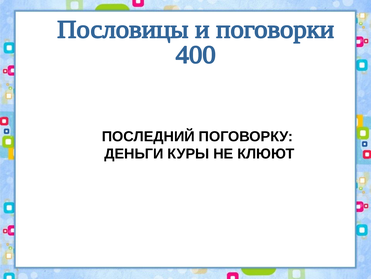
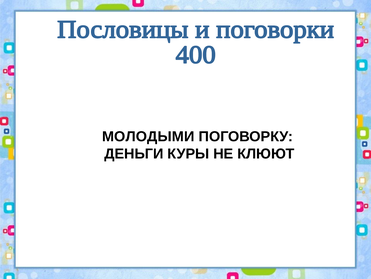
ПОСЛЕДНИЙ: ПОСЛЕДНИЙ -> МОЛОДЫМИ (148, 136)
